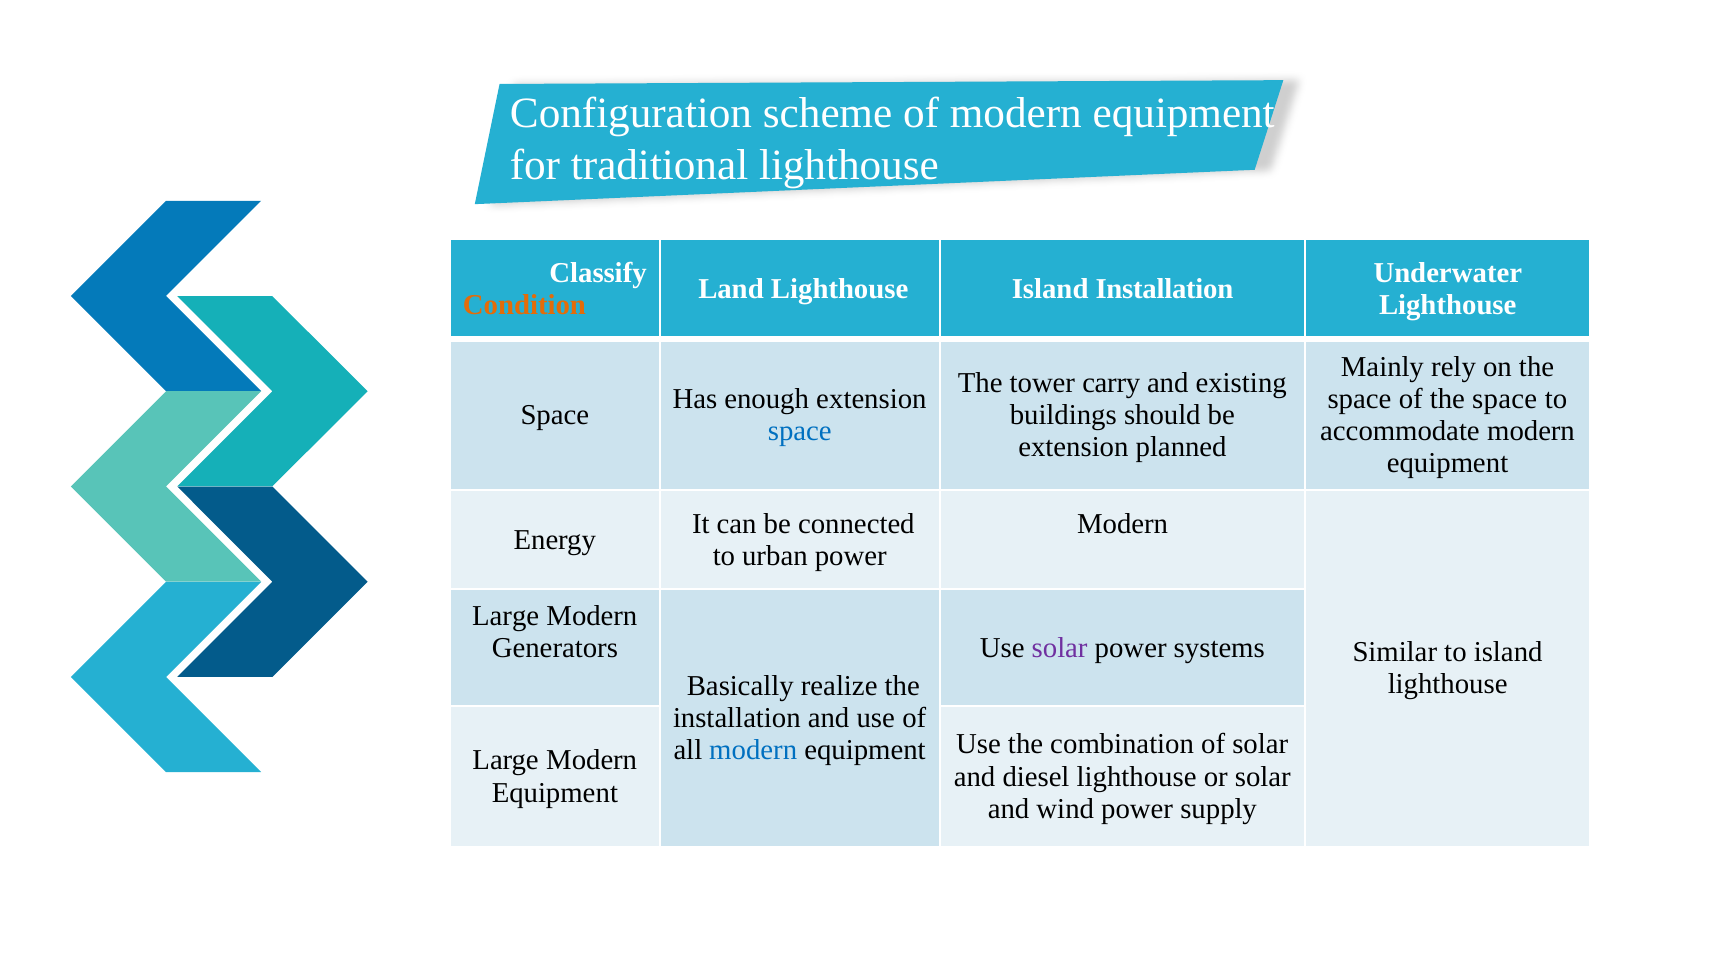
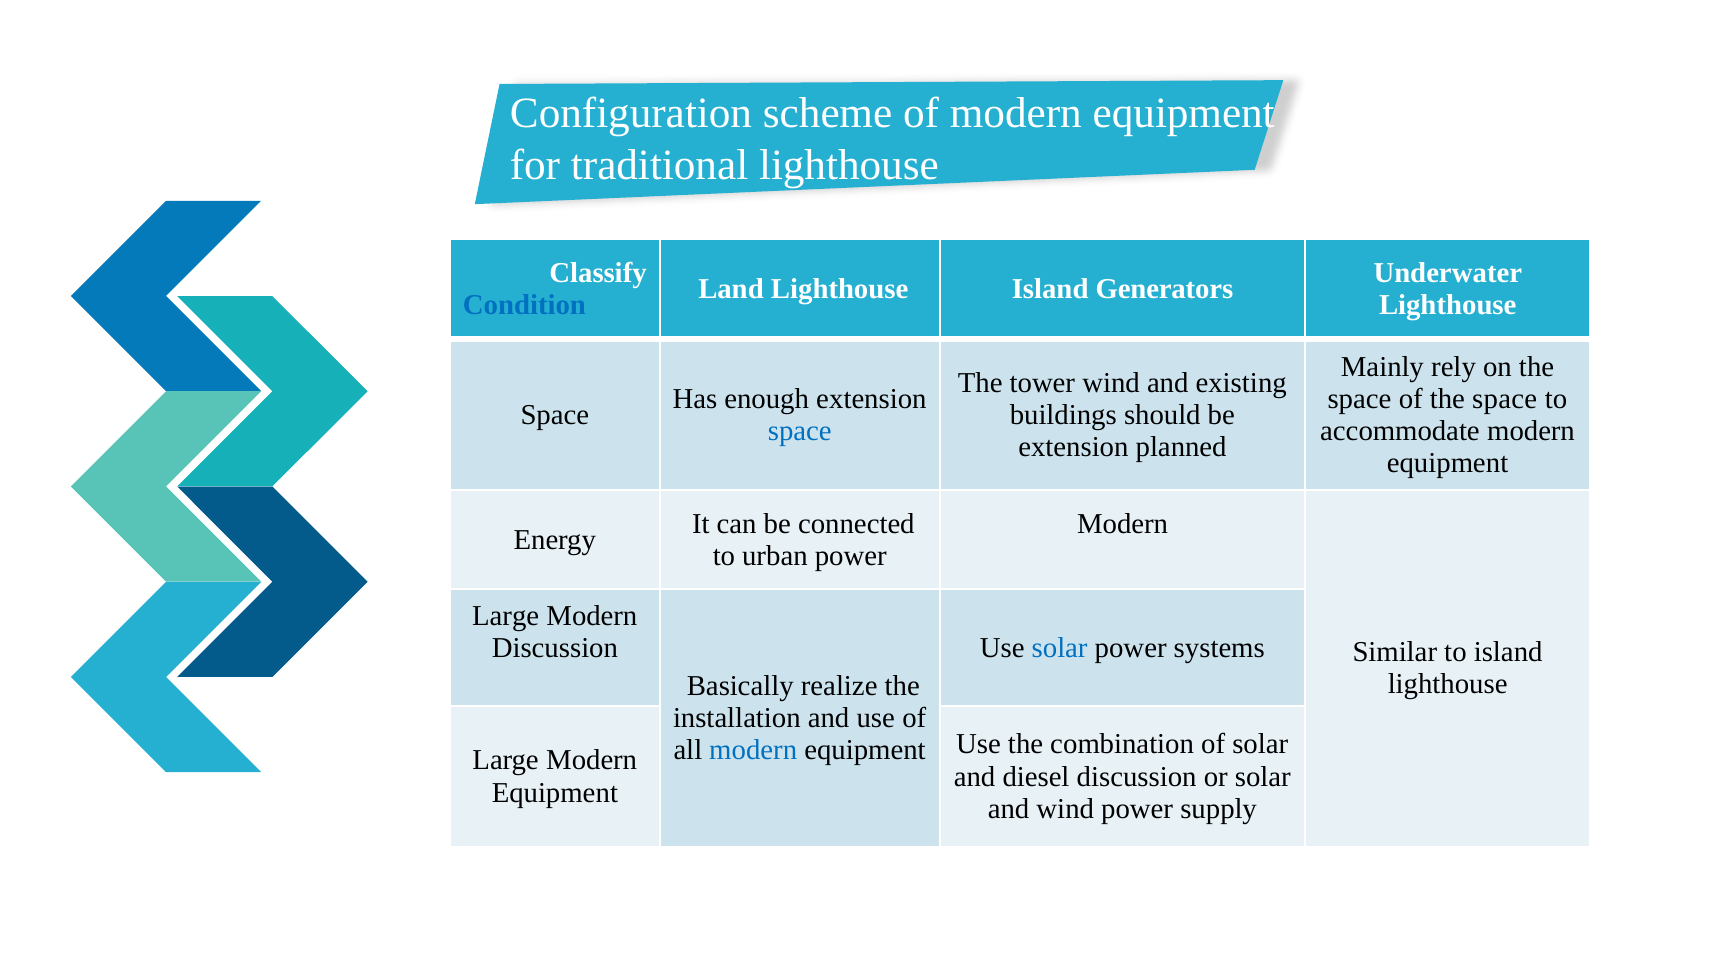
Island Installation: Installation -> Generators (1164, 289)
Condition colour: orange -> blue (524, 305)
tower carry: carry -> wind (1111, 382)
Generators: Generators -> Discussion (555, 648)
solar colour: purple -> blue (1060, 648)
diesel lighthouse: lighthouse -> discussion (1137, 776)
